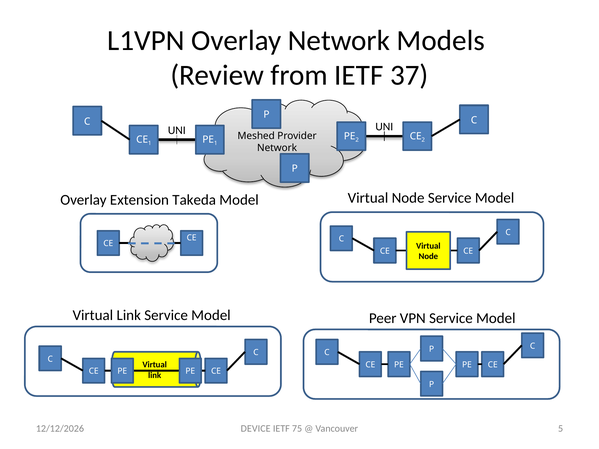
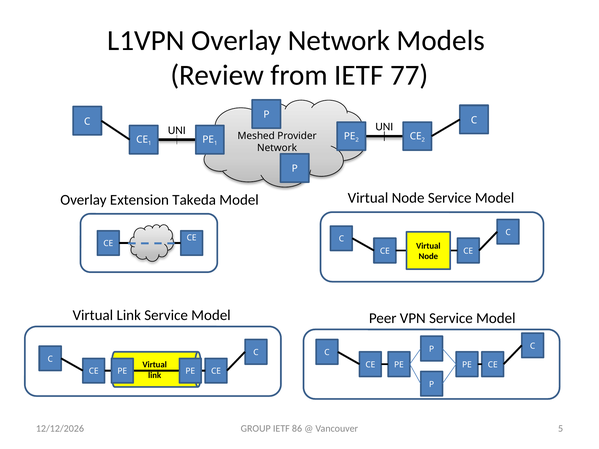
37: 37 -> 77 (409, 75)
DEVICE: DEVICE -> GROUP (256, 429)
75: 75 -> 86 (297, 429)
